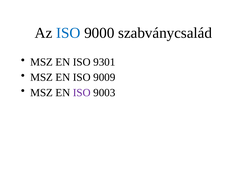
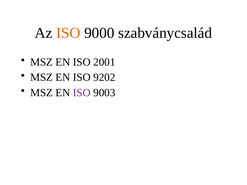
ISO colour: blue -> orange (68, 33)
9301: 9301 -> 2001 (104, 62)
9009: 9009 -> 9202 (104, 77)
